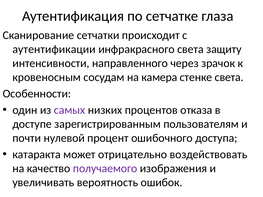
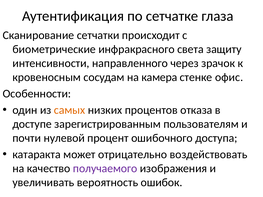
аутентификации: аутентификации -> биометрические (54, 49)
стенке света: света -> офис (229, 77)
самых colour: purple -> orange (70, 110)
